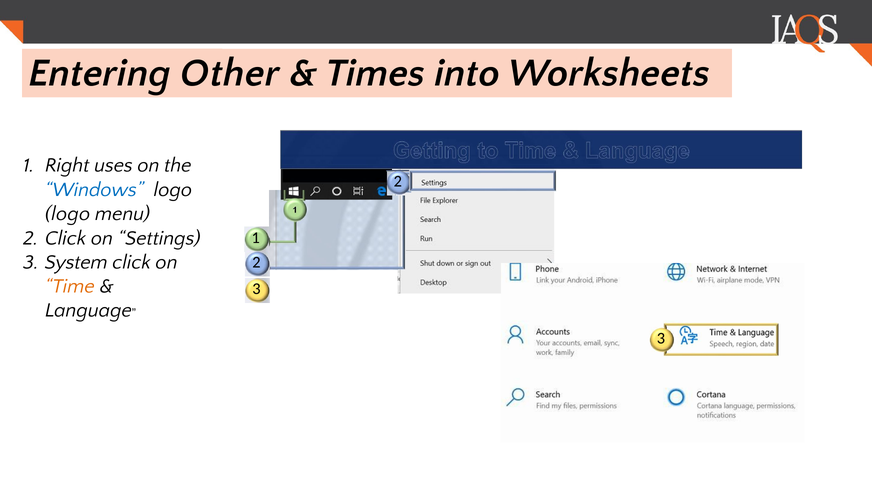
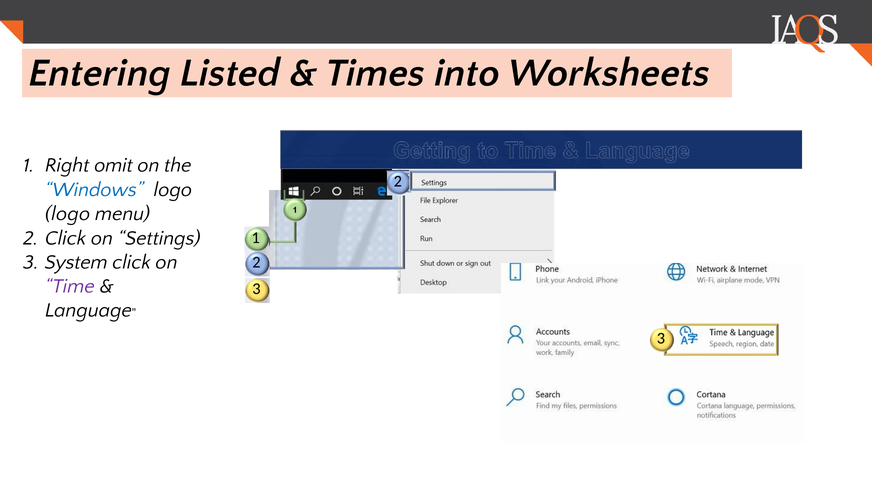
Other: Other -> Listed (230, 73)
uses: uses -> omit (114, 165)
Time colour: orange -> purple (70, 286)
